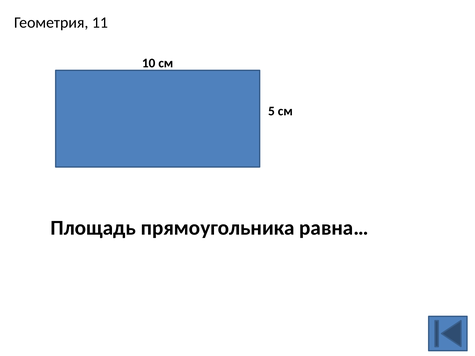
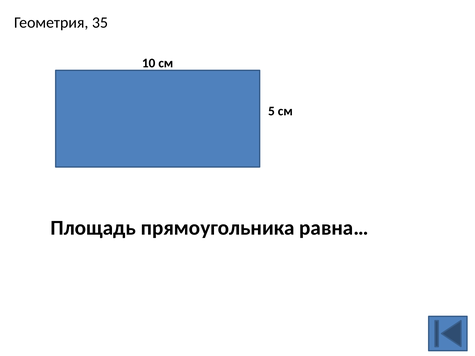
11: 11 -> 35 (100, 23)
